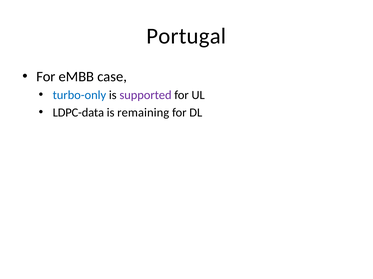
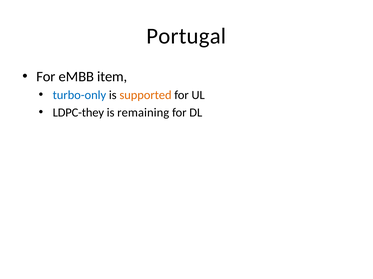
case: case -> item (112, 77)
supported colour: purple -> orange (145, 95)
LDPC-data: LDPC-data -> LDPC-they (78, 113)
